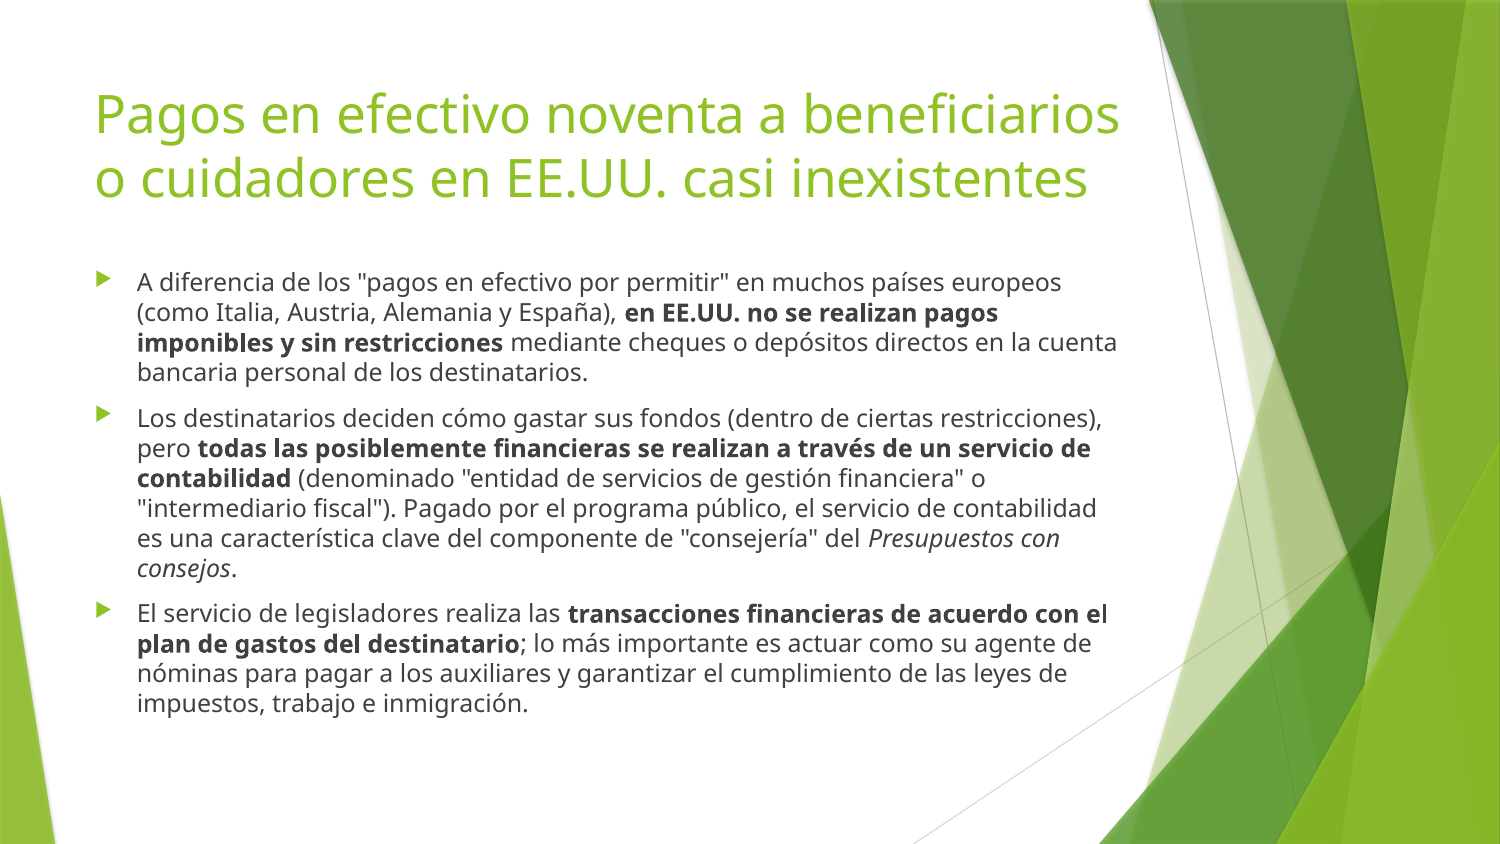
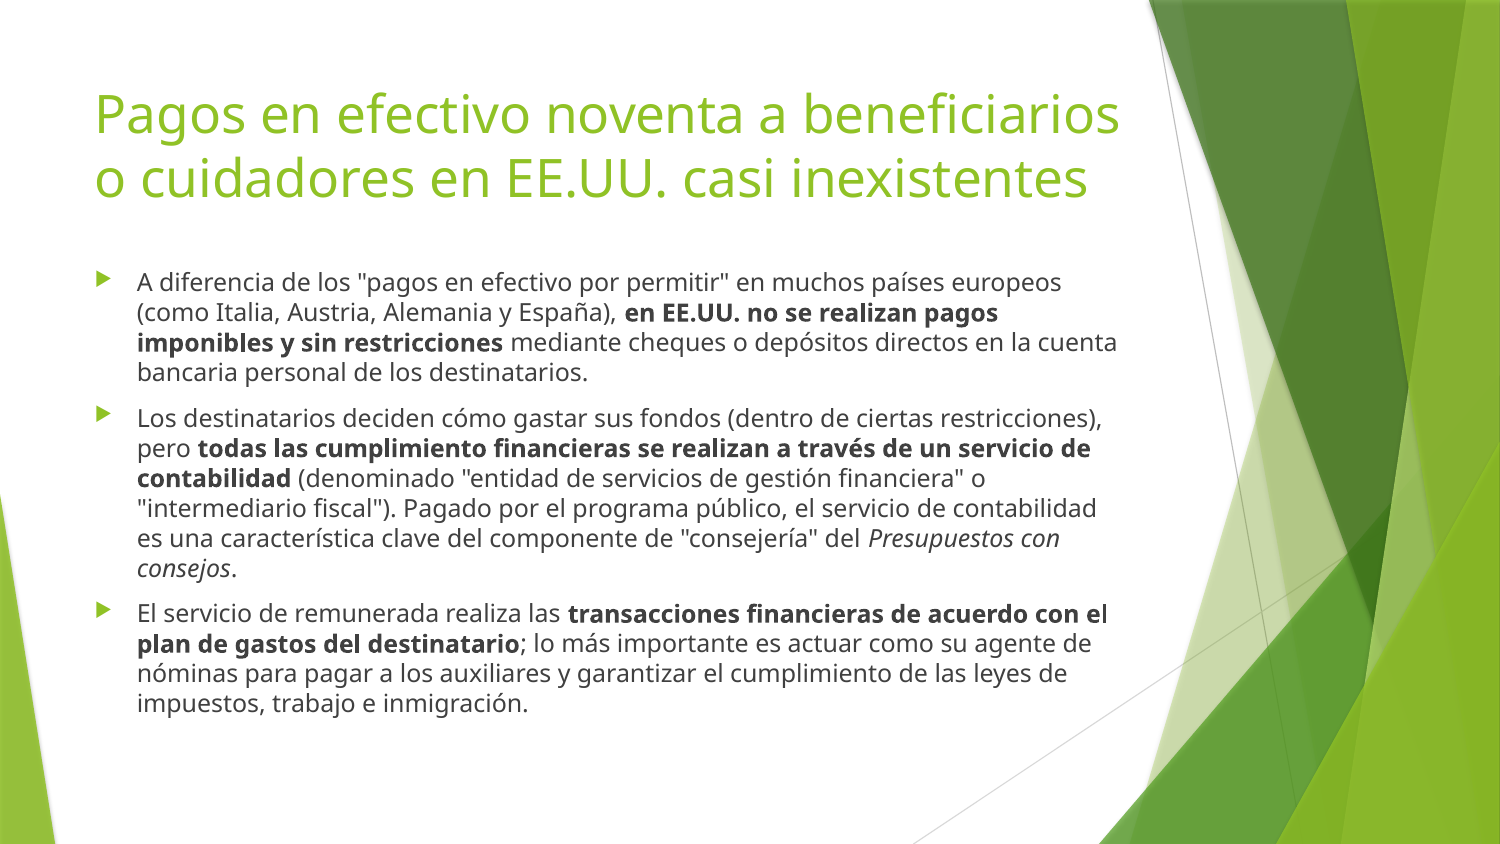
las posiblemente: posiblemente -> cumplimiento (401, 449)
legisladores: legisladores -> remunerada (367, 614)
